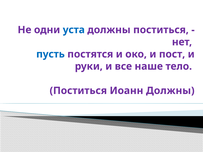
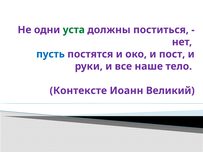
уста colour: blue -> green (74, 30)
Поститься: Поститься -> Контексте (78, 91)
Иоанн Должны: Должны -> Великий (170, 91)
